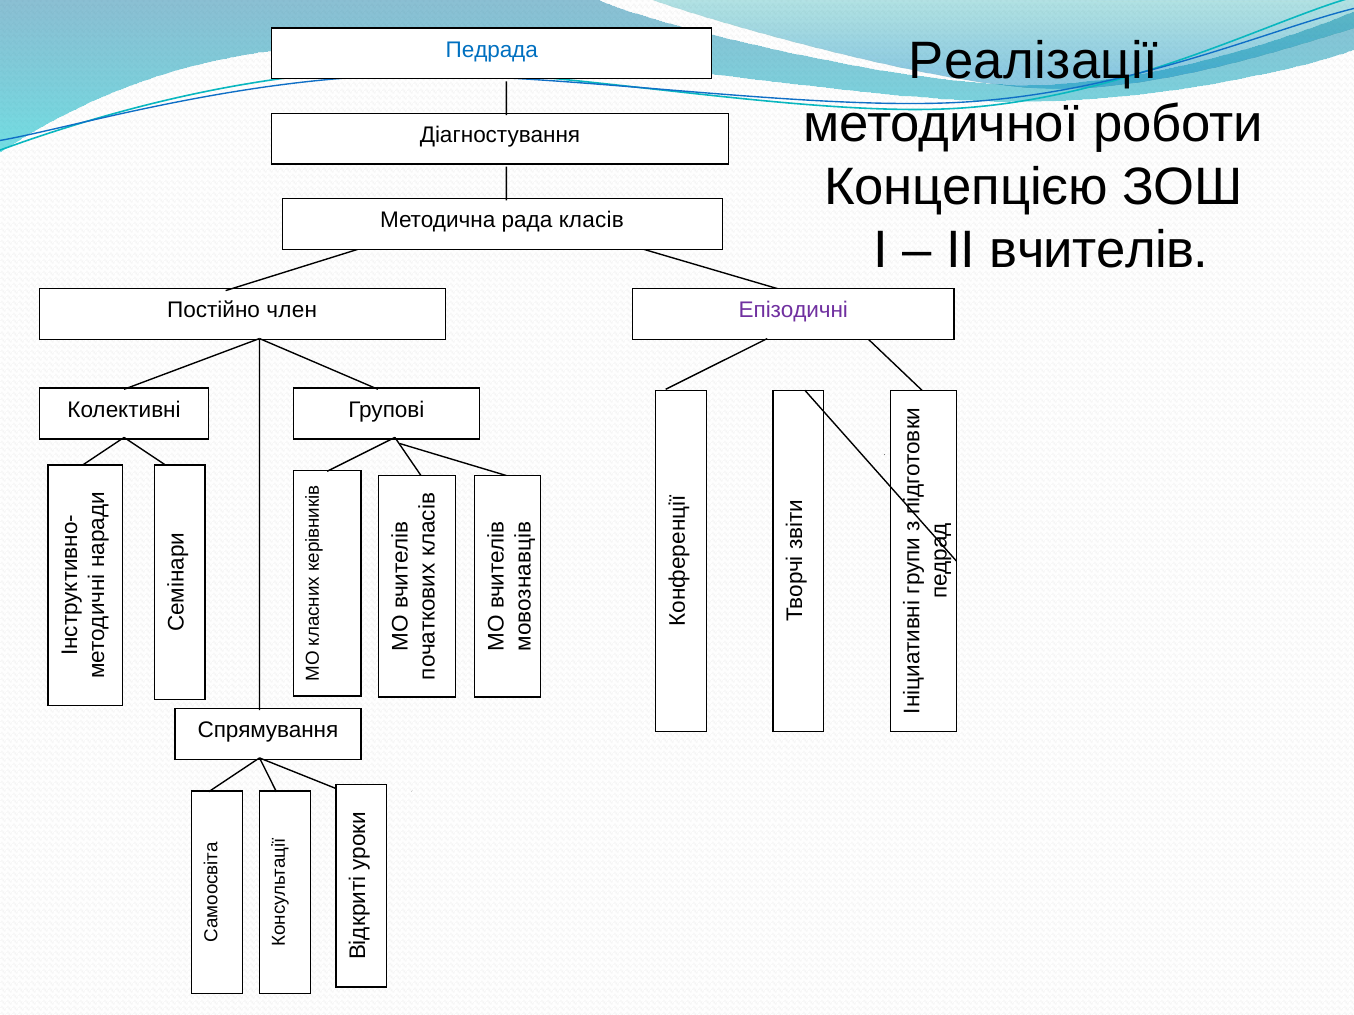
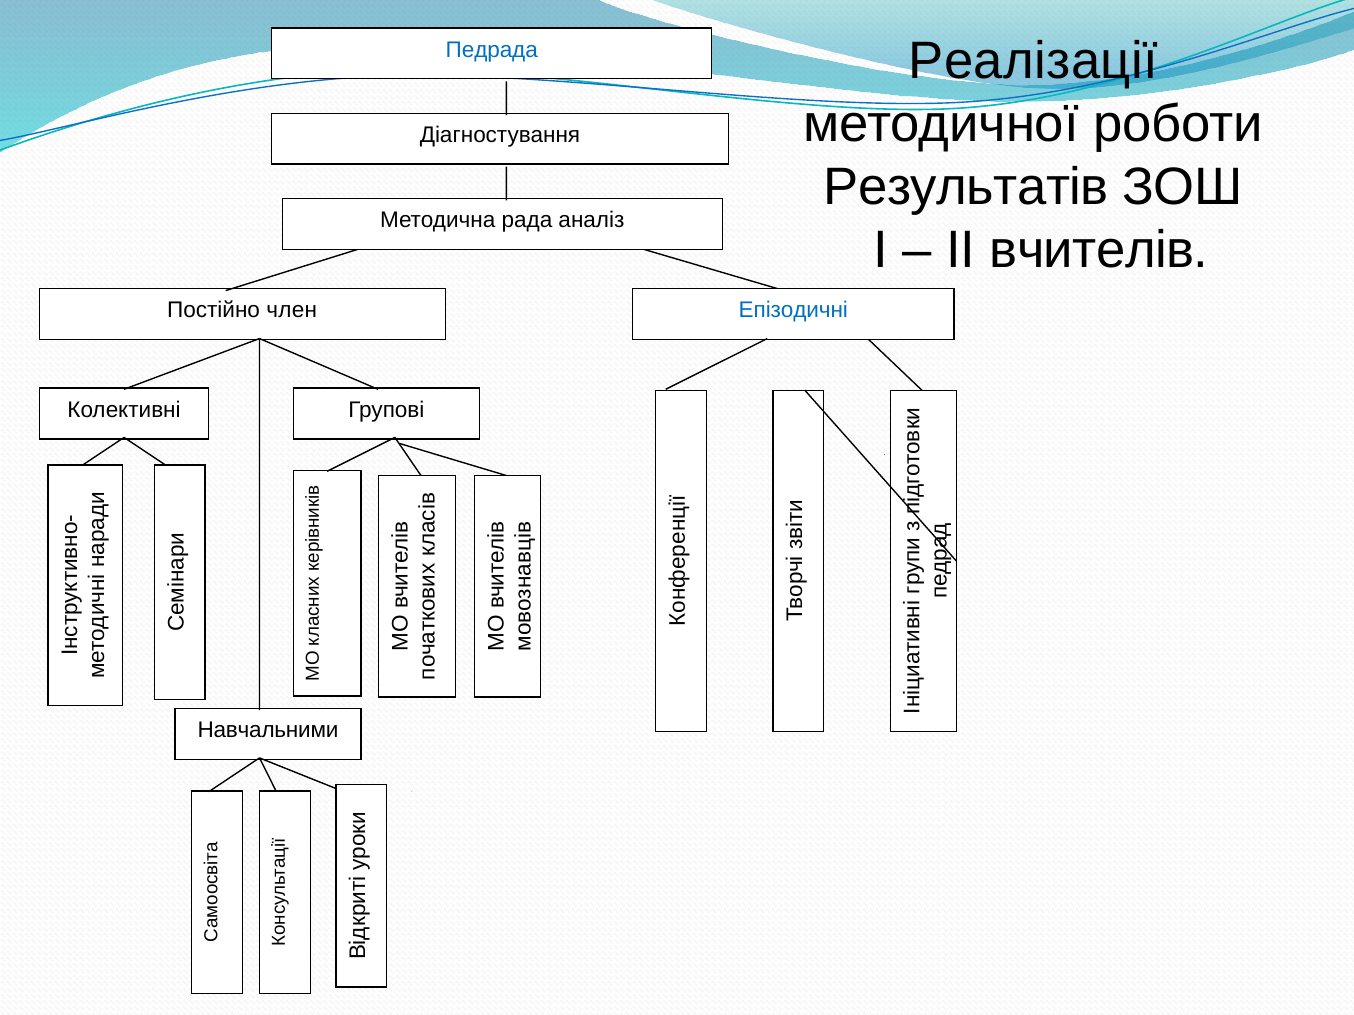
Концепцією: Концепцією -> Результатів (966, 187)
класів: класів -> аналіз (591, 220)
Епізодичні colour: purple -> blue (793, 310)
Спрямування: Спрямування -> Навчальними (268, 731)
